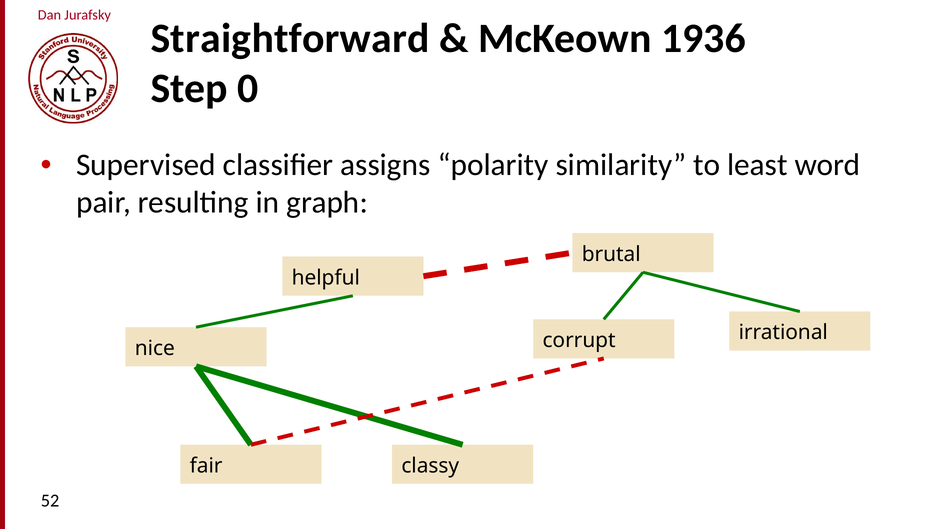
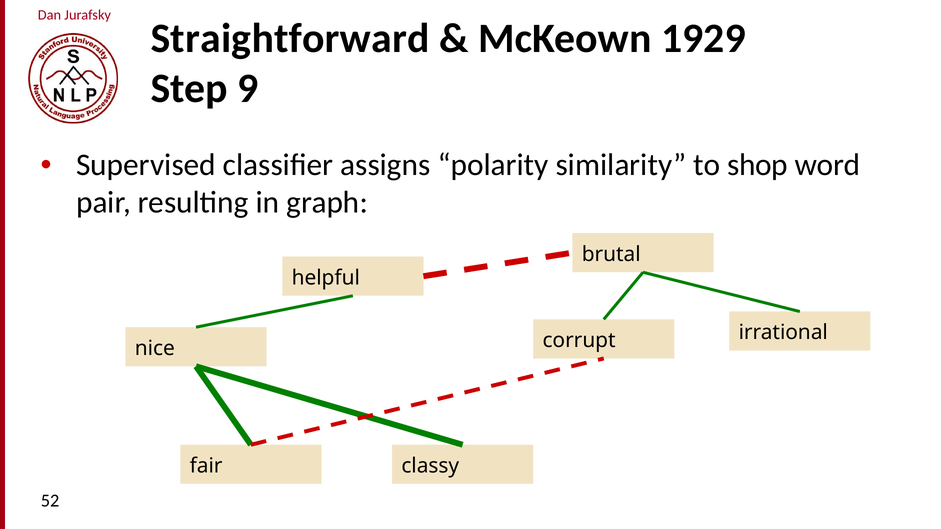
1936: 1936 -> 1929 (703, 39)
0: 0 -> 9 (248, 89)
least: least -> shop (758, 165)
